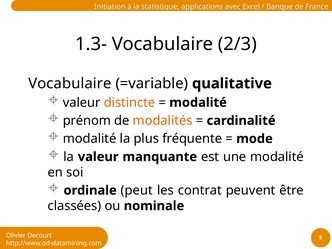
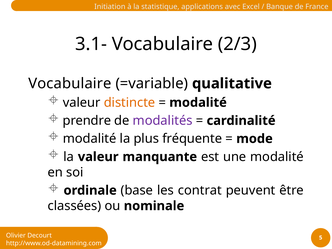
1.3-: 1.3- -> 3.1- (91, 44)
prénom: prénom -> prendre (87, 121)
modalités colour: orange -> purple (163, 121)
peut: peut -> base (137, 190)
